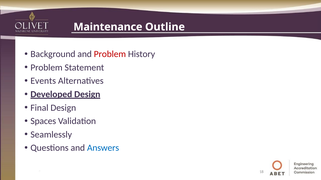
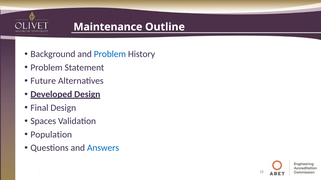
Problem colour: red -> blue (110, 54)
Events: Events -> Future (43, 81)
Seamlessly: Seamlessly -> Population (51, 135)
